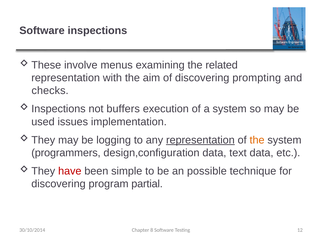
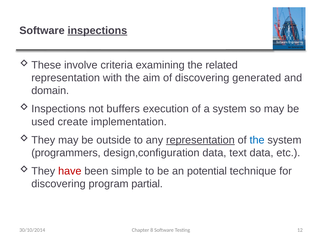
inspections underline: none -> present (97, 31)
menus: menus -> criteria (117, 65)
prompting: prompting -> generated (257, 78)
checks: checks -> domain (50, 91)
issues: issues -> create (73, 122)
logging: logging -> outside (114, 140)
the colour: orange -> blue (257, 140)
possible: possible -> potential (207, 171)
